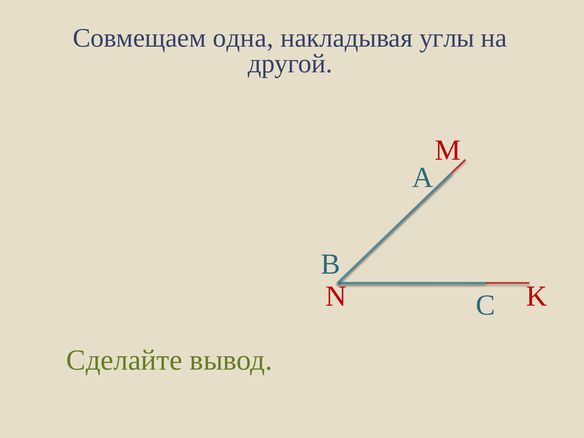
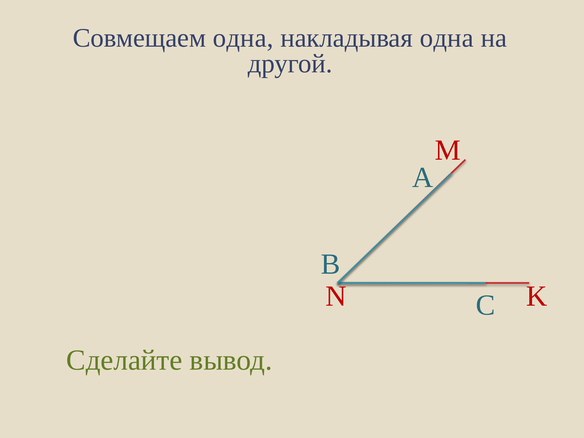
накладывая углы: углы -> одна (447, 38)
